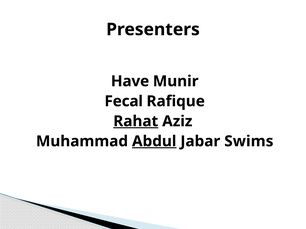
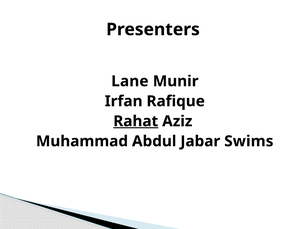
Have: Have -> Lane (130, 81)
Fecal: Fecal -> Irfan (124, 101)
Abdul underline: present -> none (154, 142)
